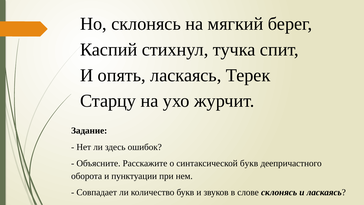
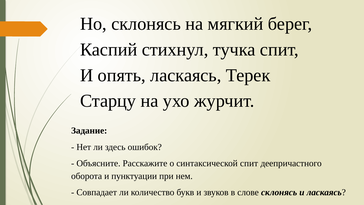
синтаксической букв: букв -> спит (249, 163)
